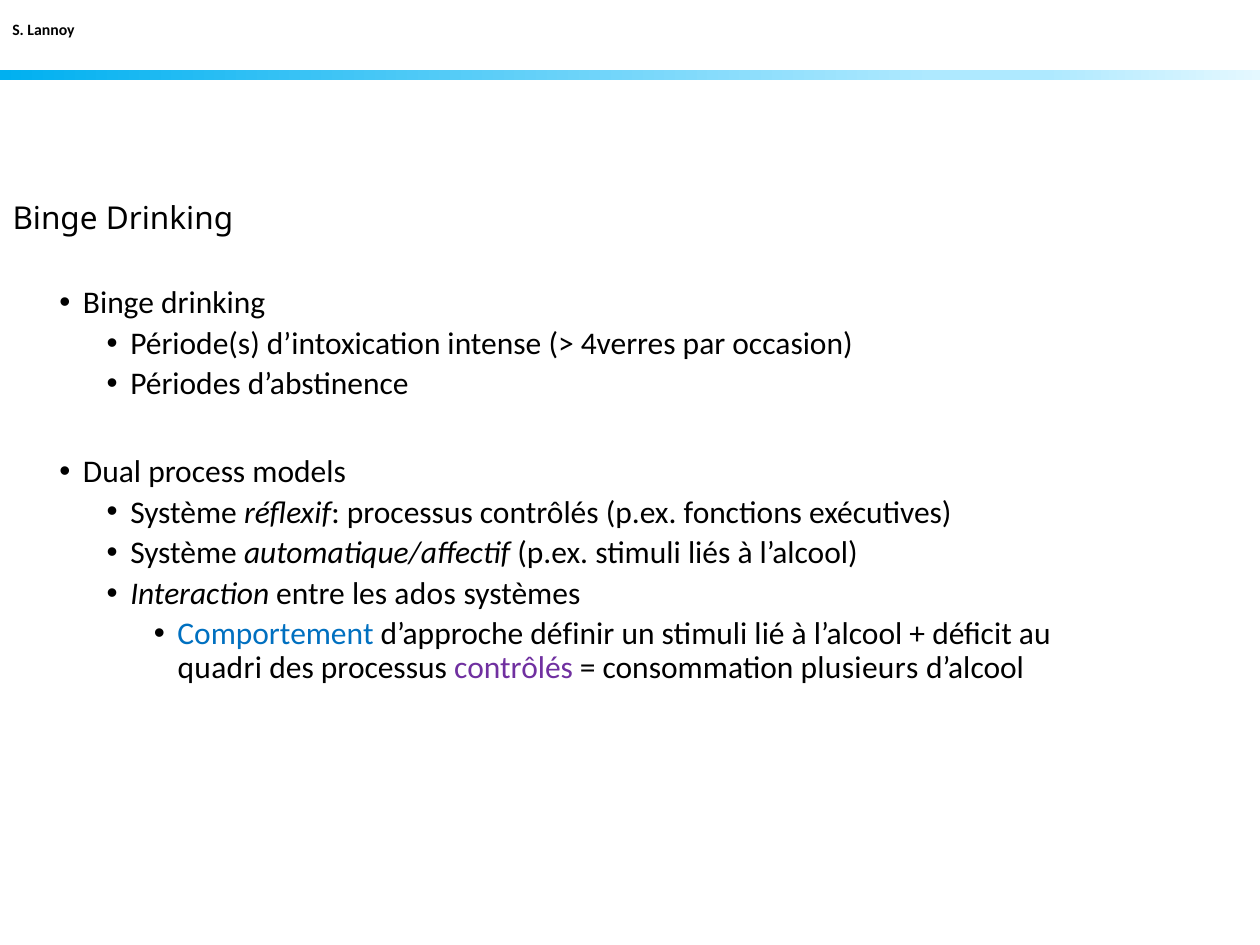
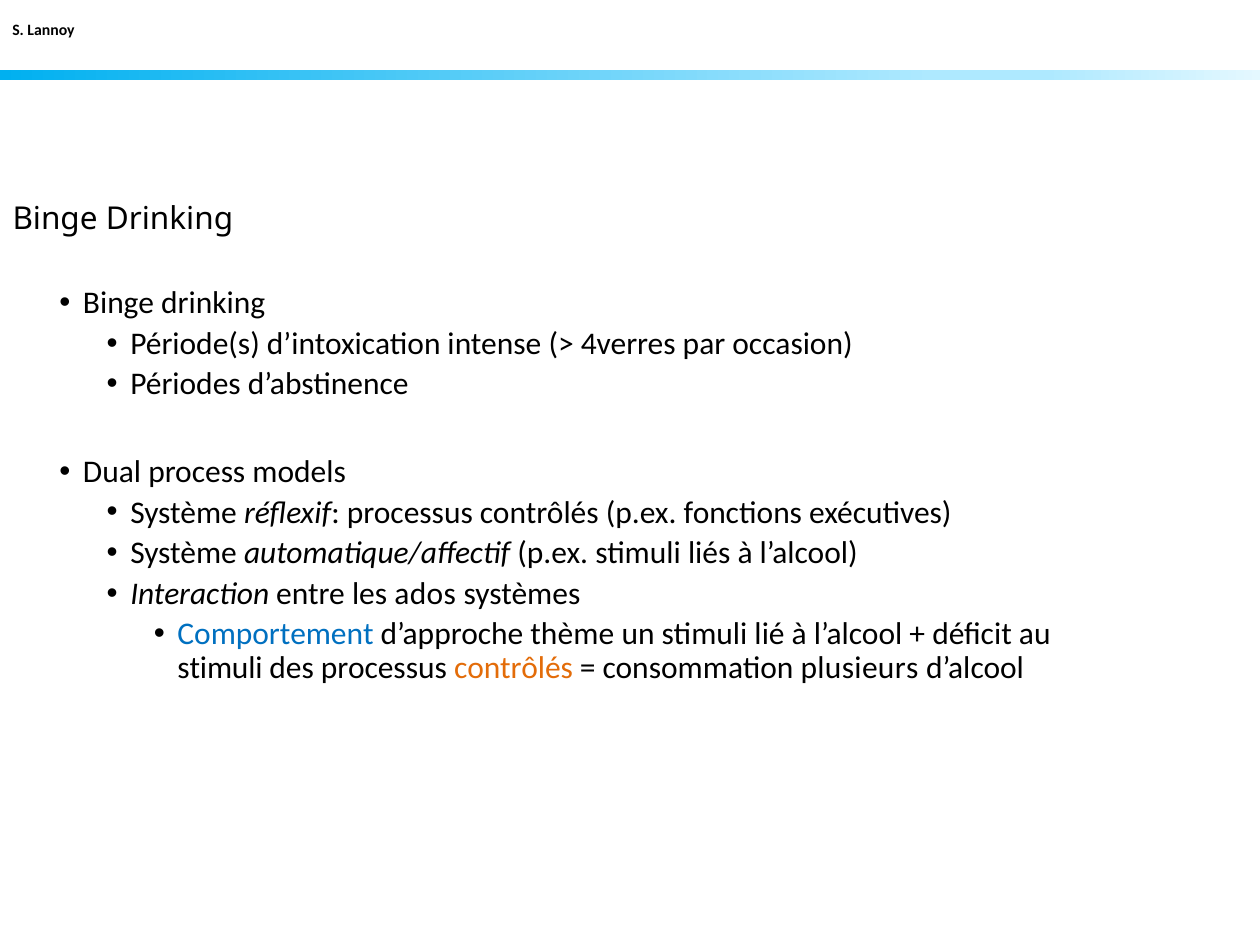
définir: définir -> thème (572, 634)
quadri: quadri -> stimuli (220, 668)
contrôlés colour: purple -> orange (514, 668)
